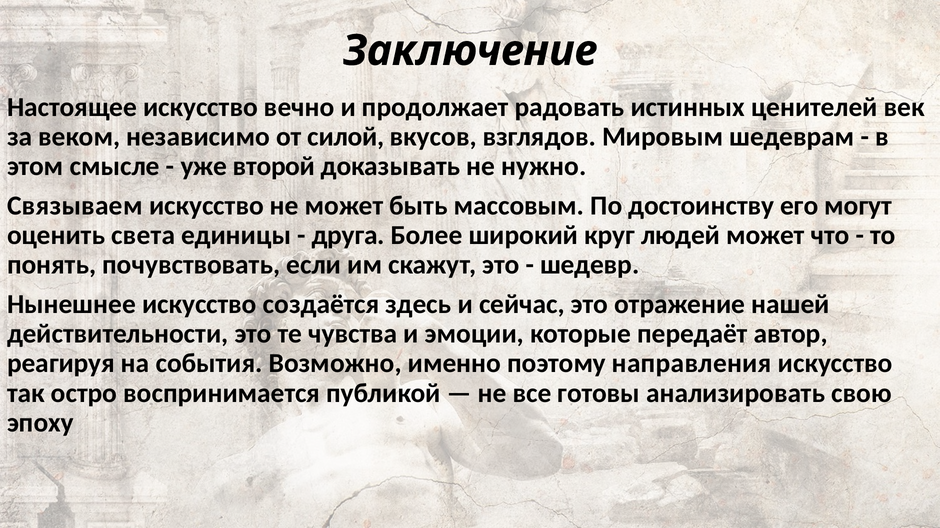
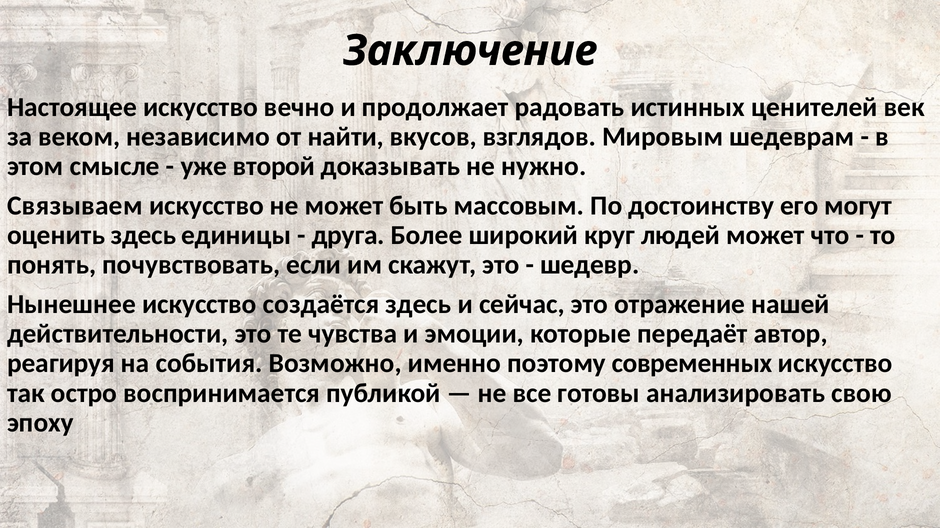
силой: силой -> найти (346, 137)
оценить света: света -> здесь (143, 236)
направления: направления -> современных (692, 364)
